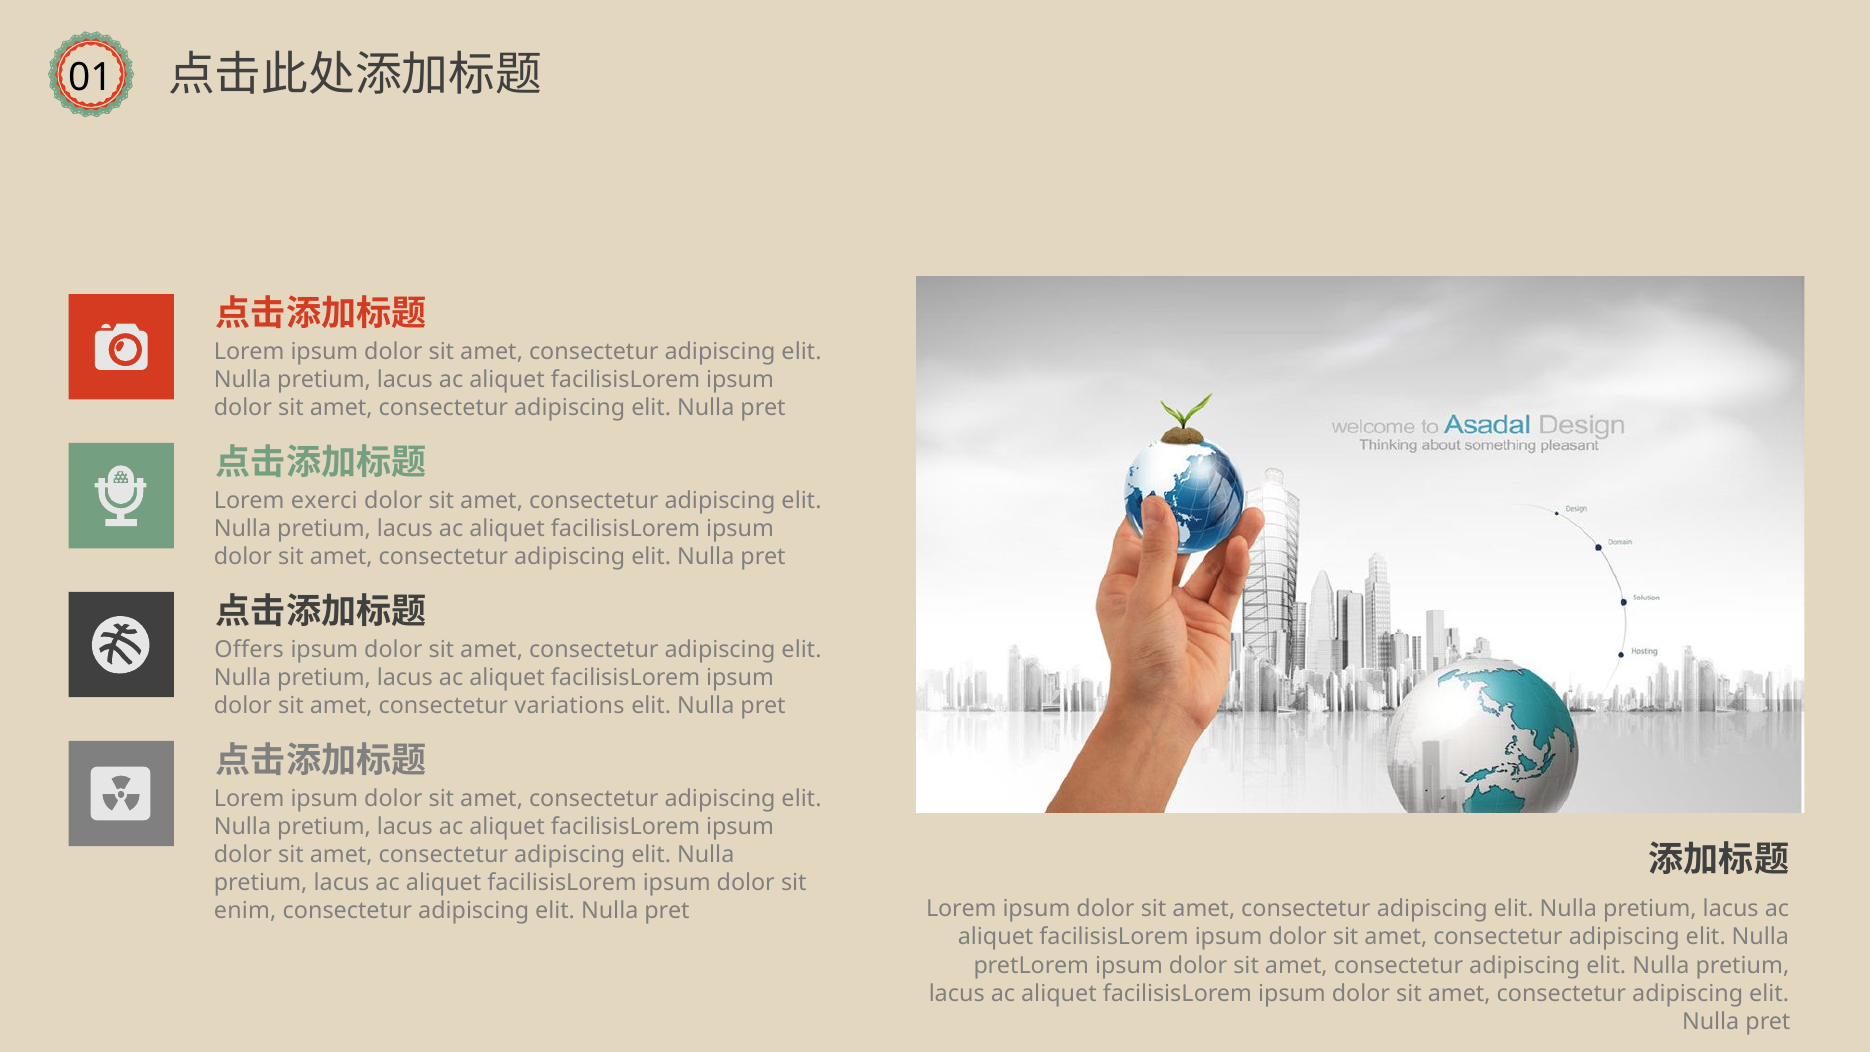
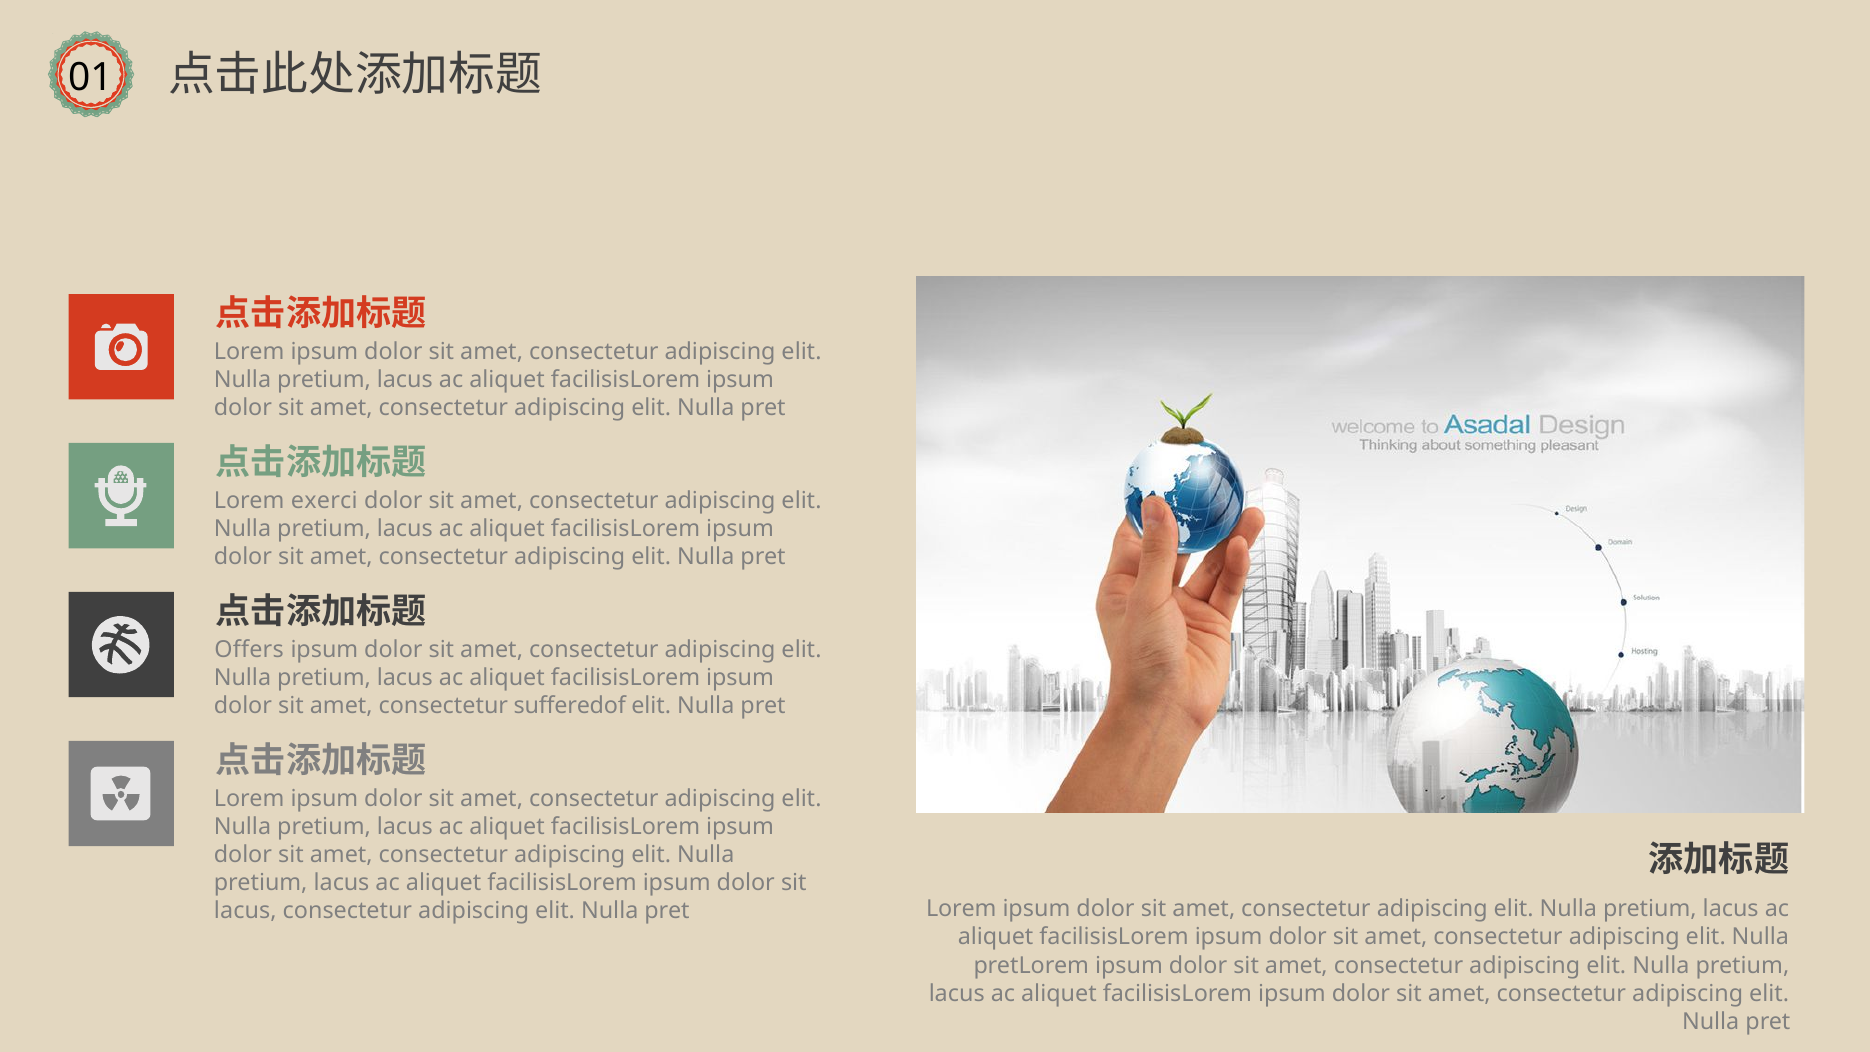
variations: variations -> sufferedof (570, 706)
enim: enim -> lacus (245, 911)
